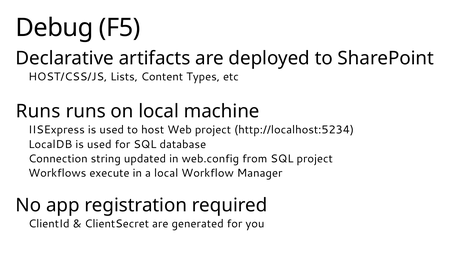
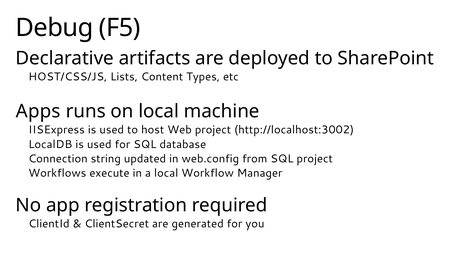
Runs: Runs -> Apps (38, 111)
http://localhost:5234: http://localhost:5234 -> http://localhost:3002 (294, 130)
